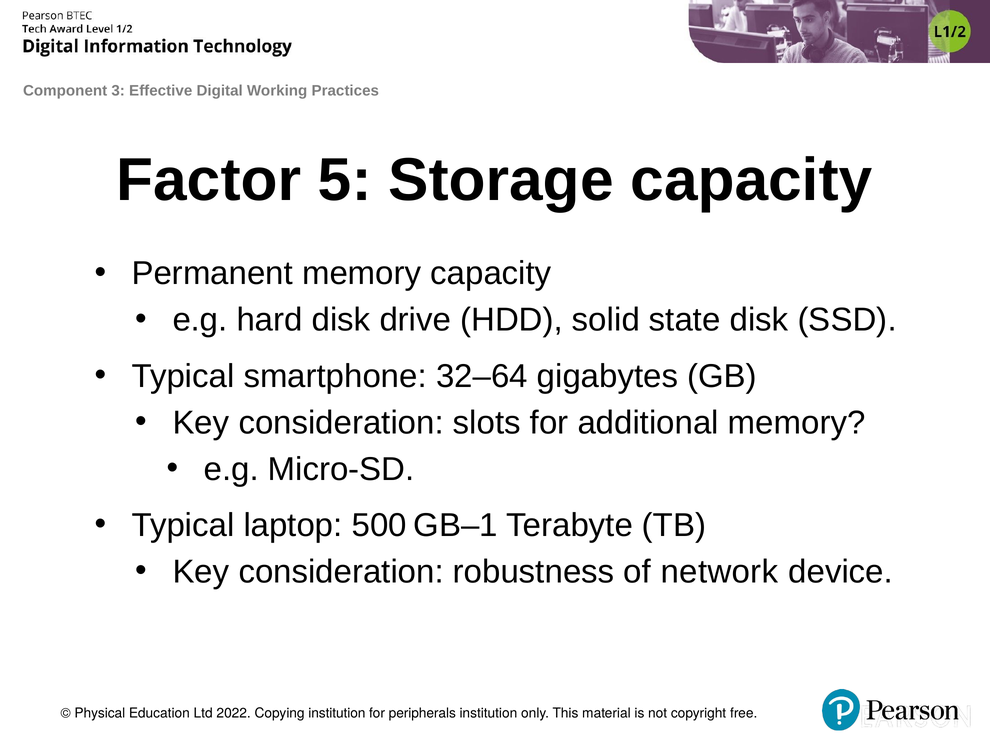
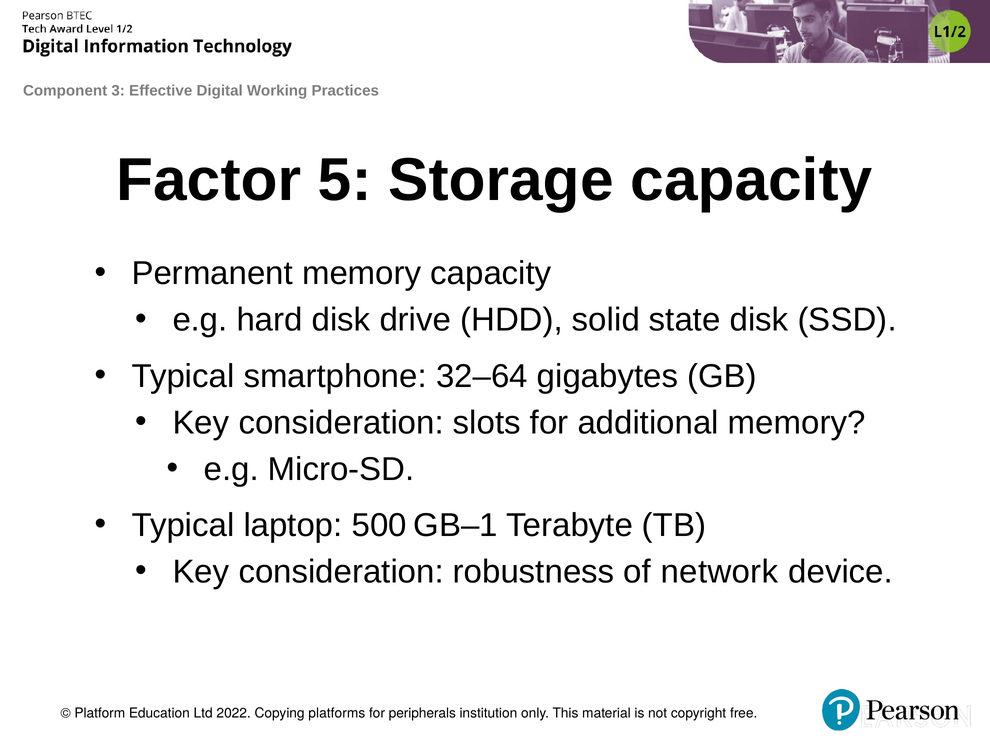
Physical: Physical -> Platform (100, 713)
Copying institution: institution -> platforms (337, 713)
